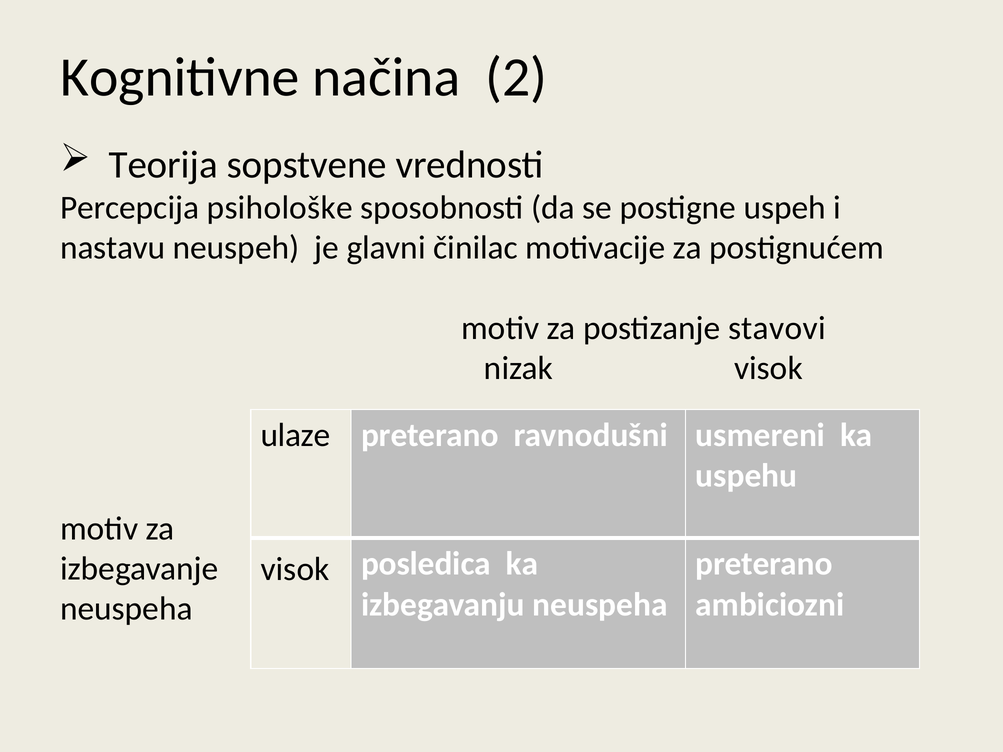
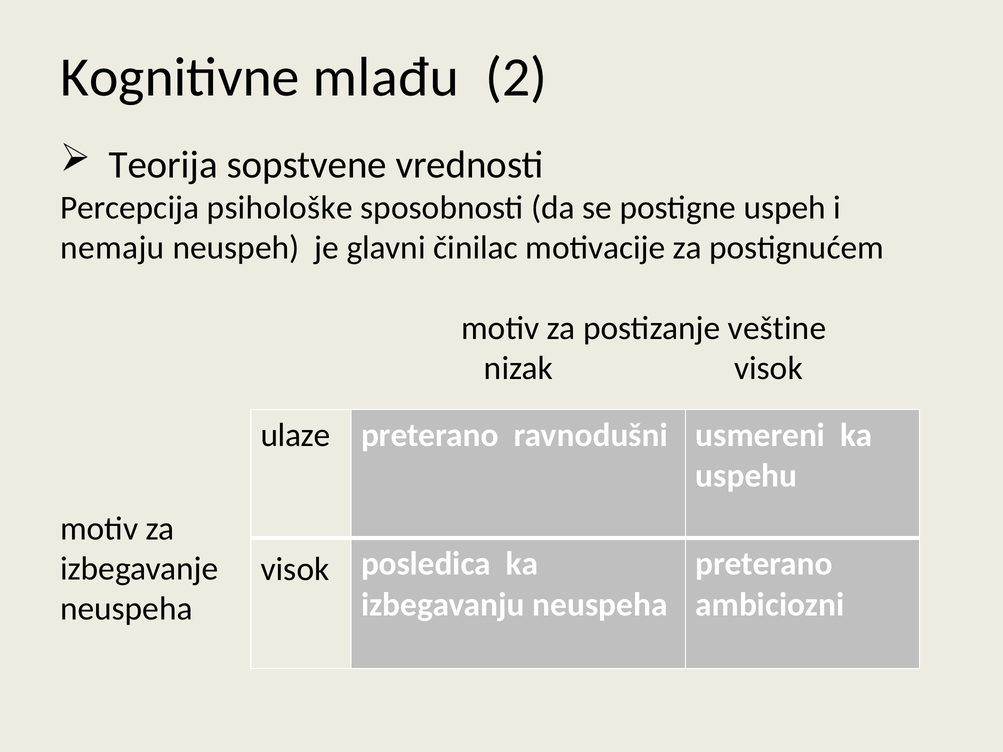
načina: načina -> mlađu (386, 77)
nastavu: nastavu -> nemaju (112, 248)
stavovi: stavovi -> veštine (777, 328)
